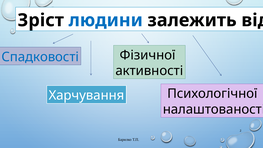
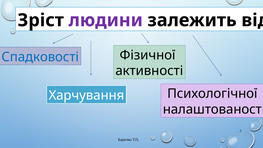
людини colour: blue -> purple (106, 20)
